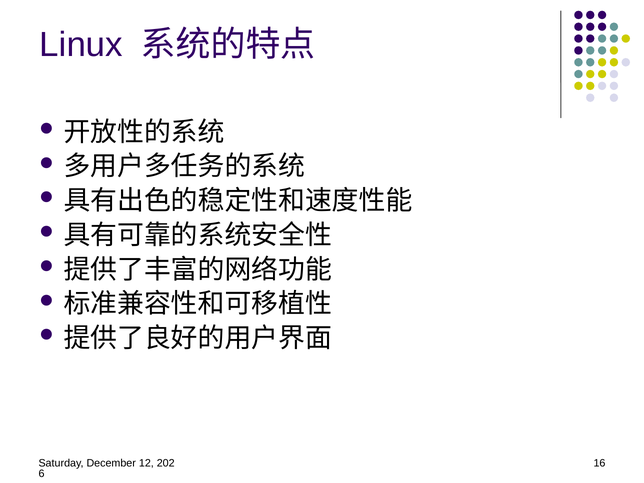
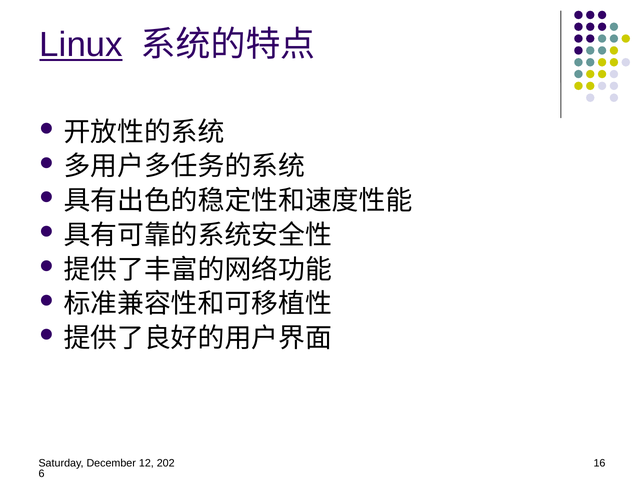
Linux underline: none -> present (81, 45)
